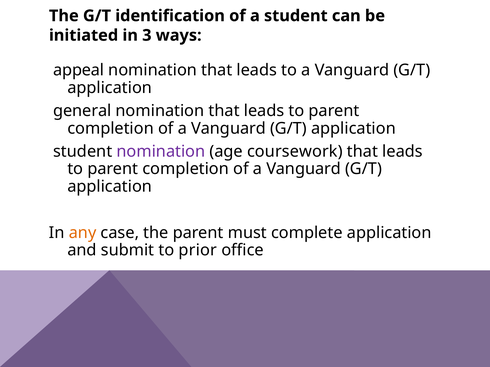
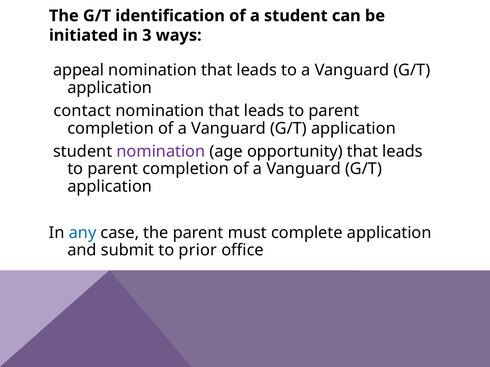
general: general -> contact (82, 111)
coursework: coursework -> opportunity (295, 152)
any colour: orange -> blue (83, 233)
